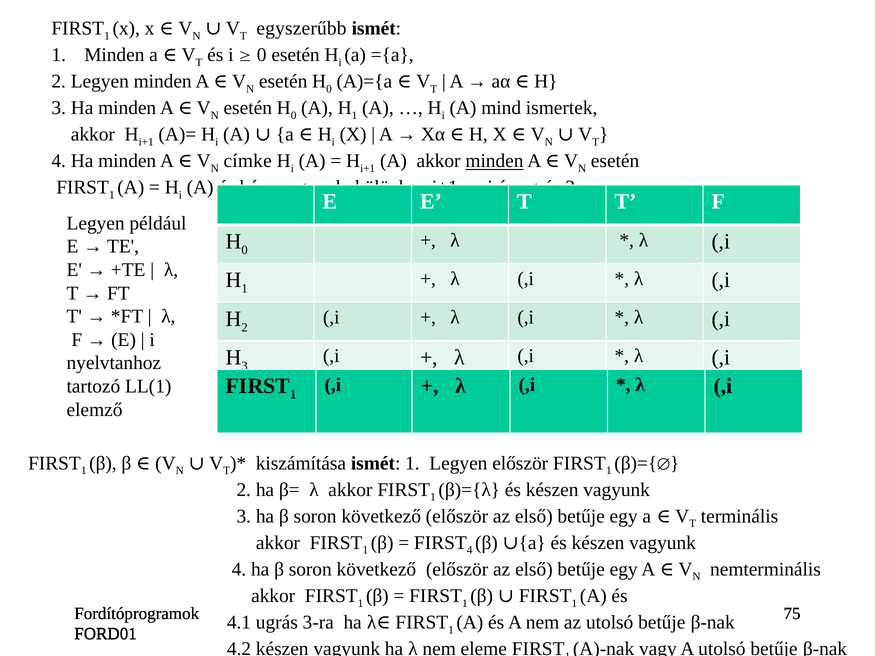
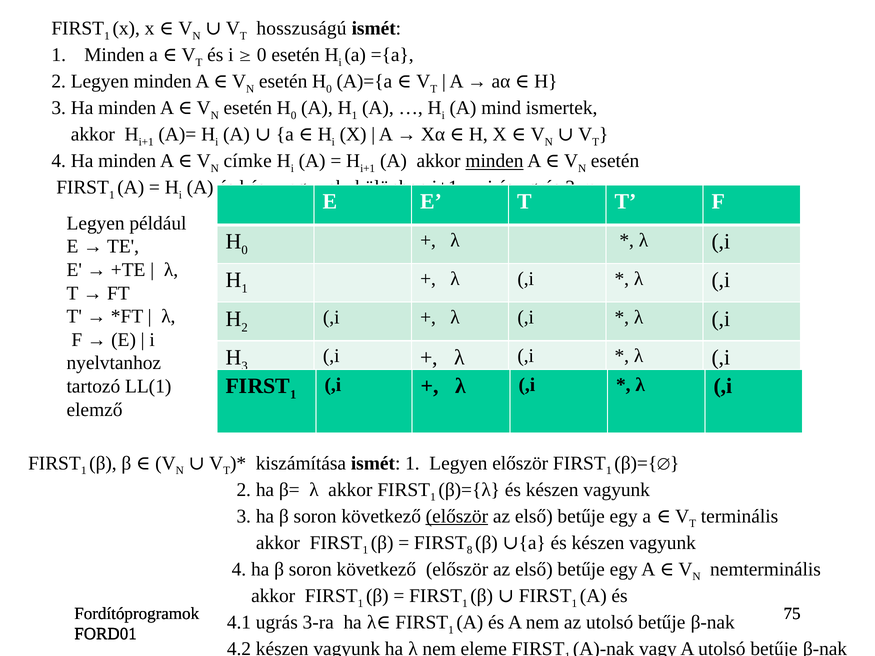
egyszerűbb: egyszerűbb -> hosszuságú (302, 28)
először underline: none -> present (457, 516)
4: 4 -> 8 (470, 550)
